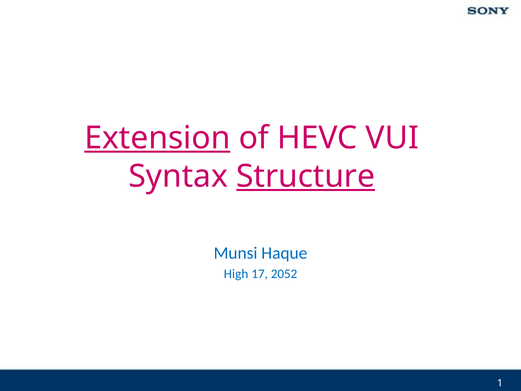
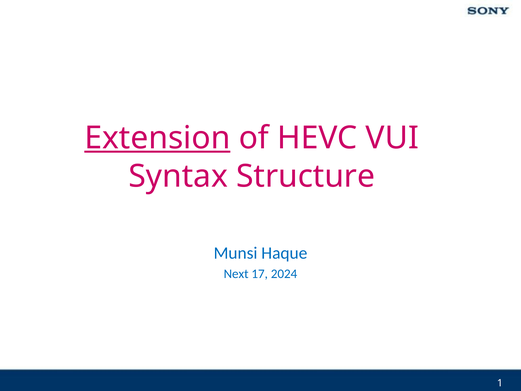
Structure underline: present -> none (306, 176)
High: High -> Next (236, 274)
2052: 2052 -> 2024 (284, 274)
